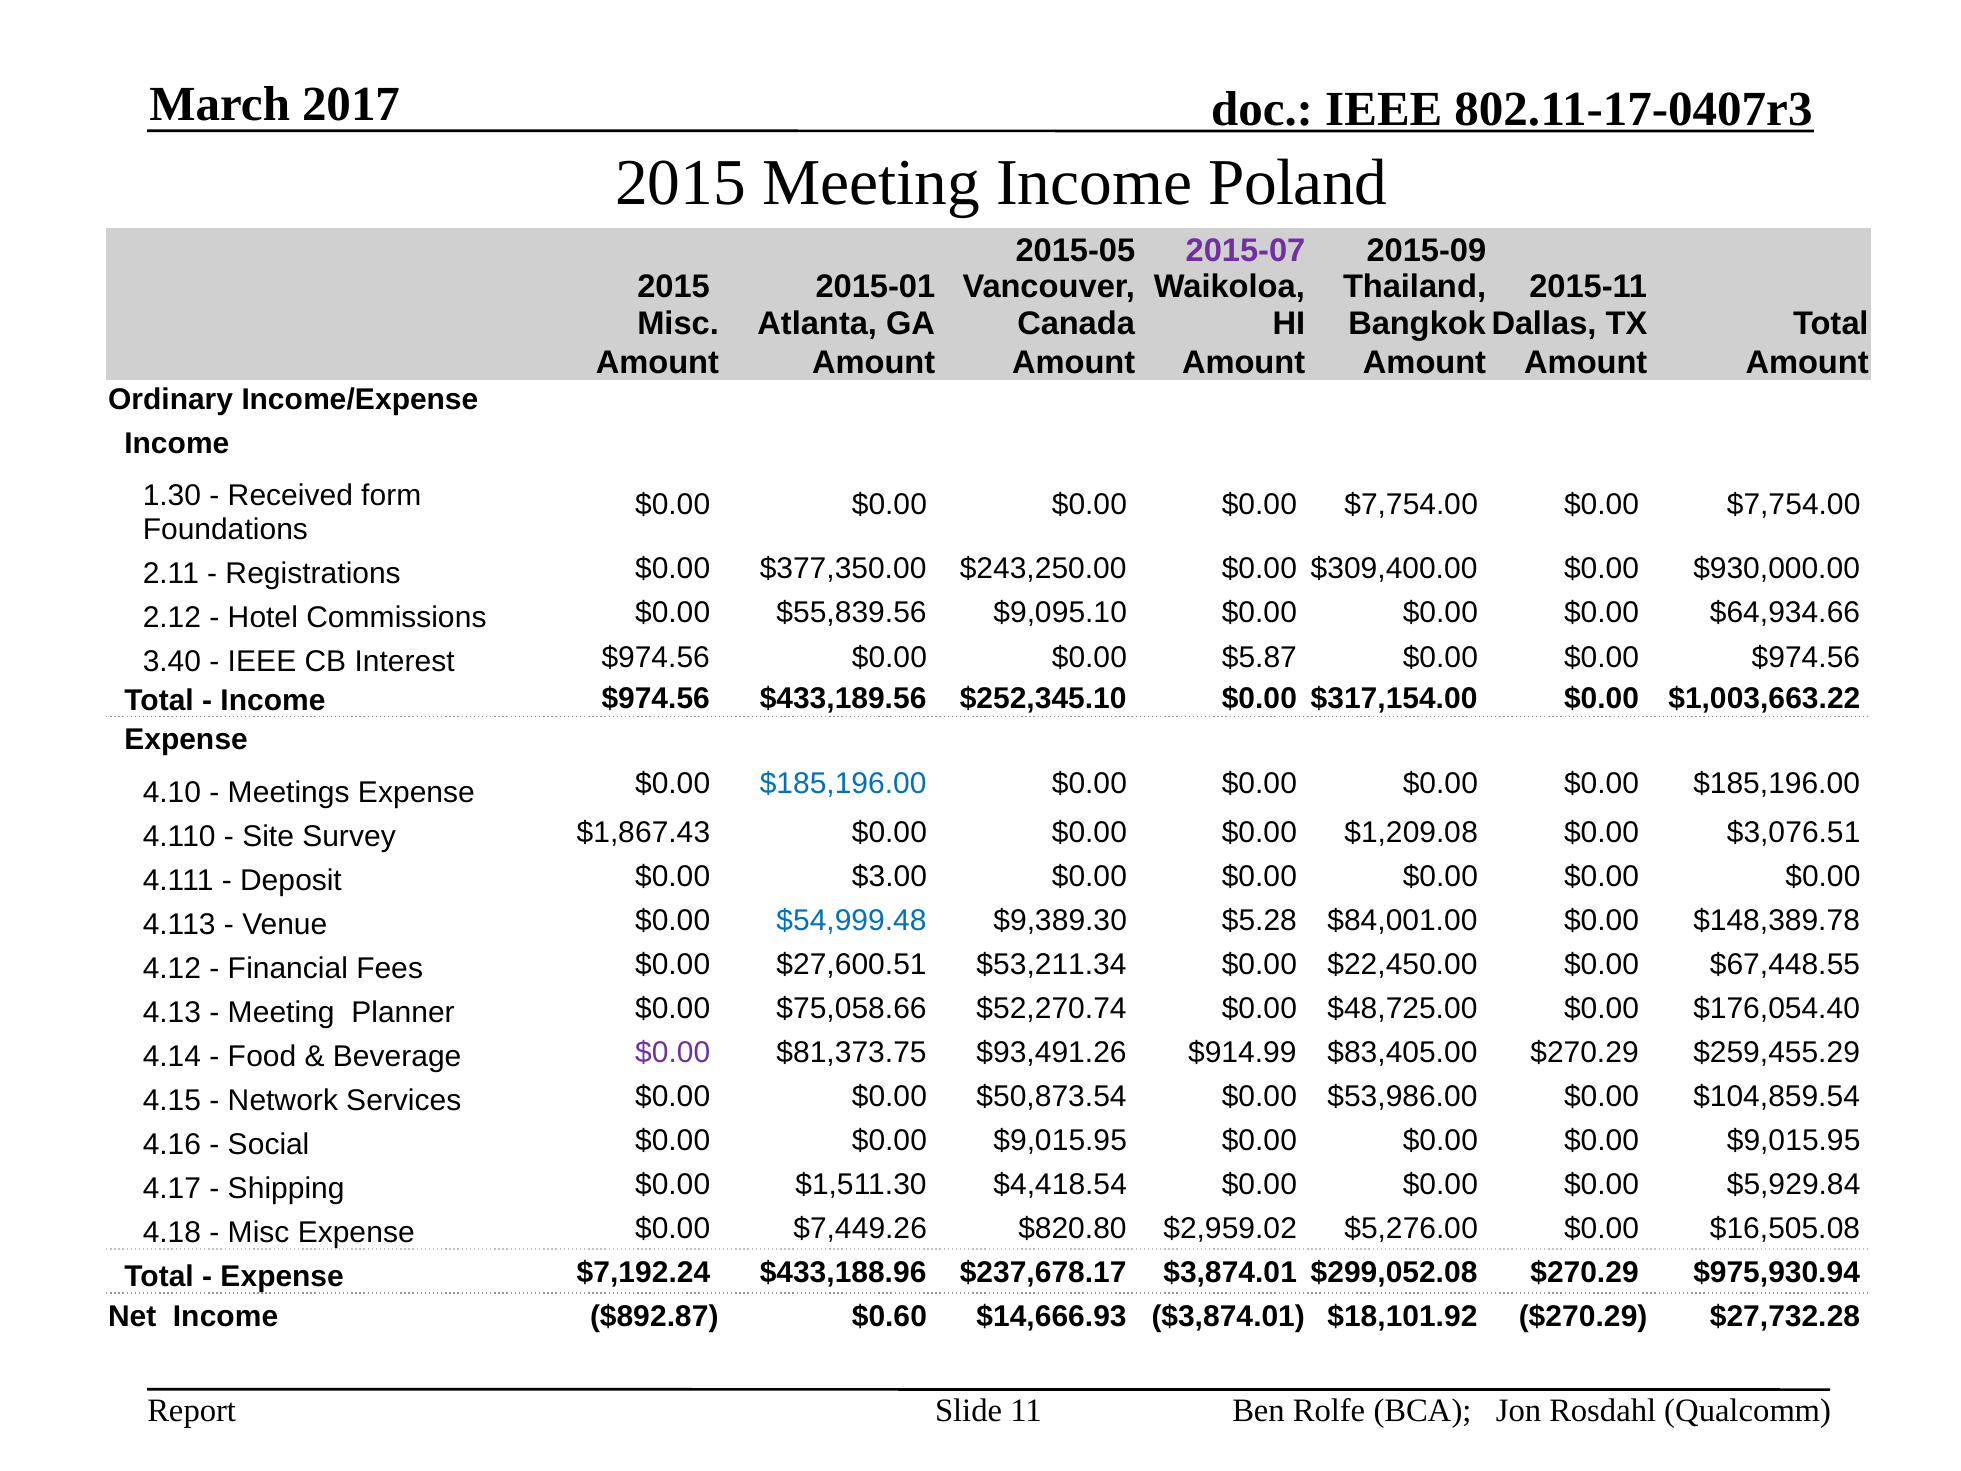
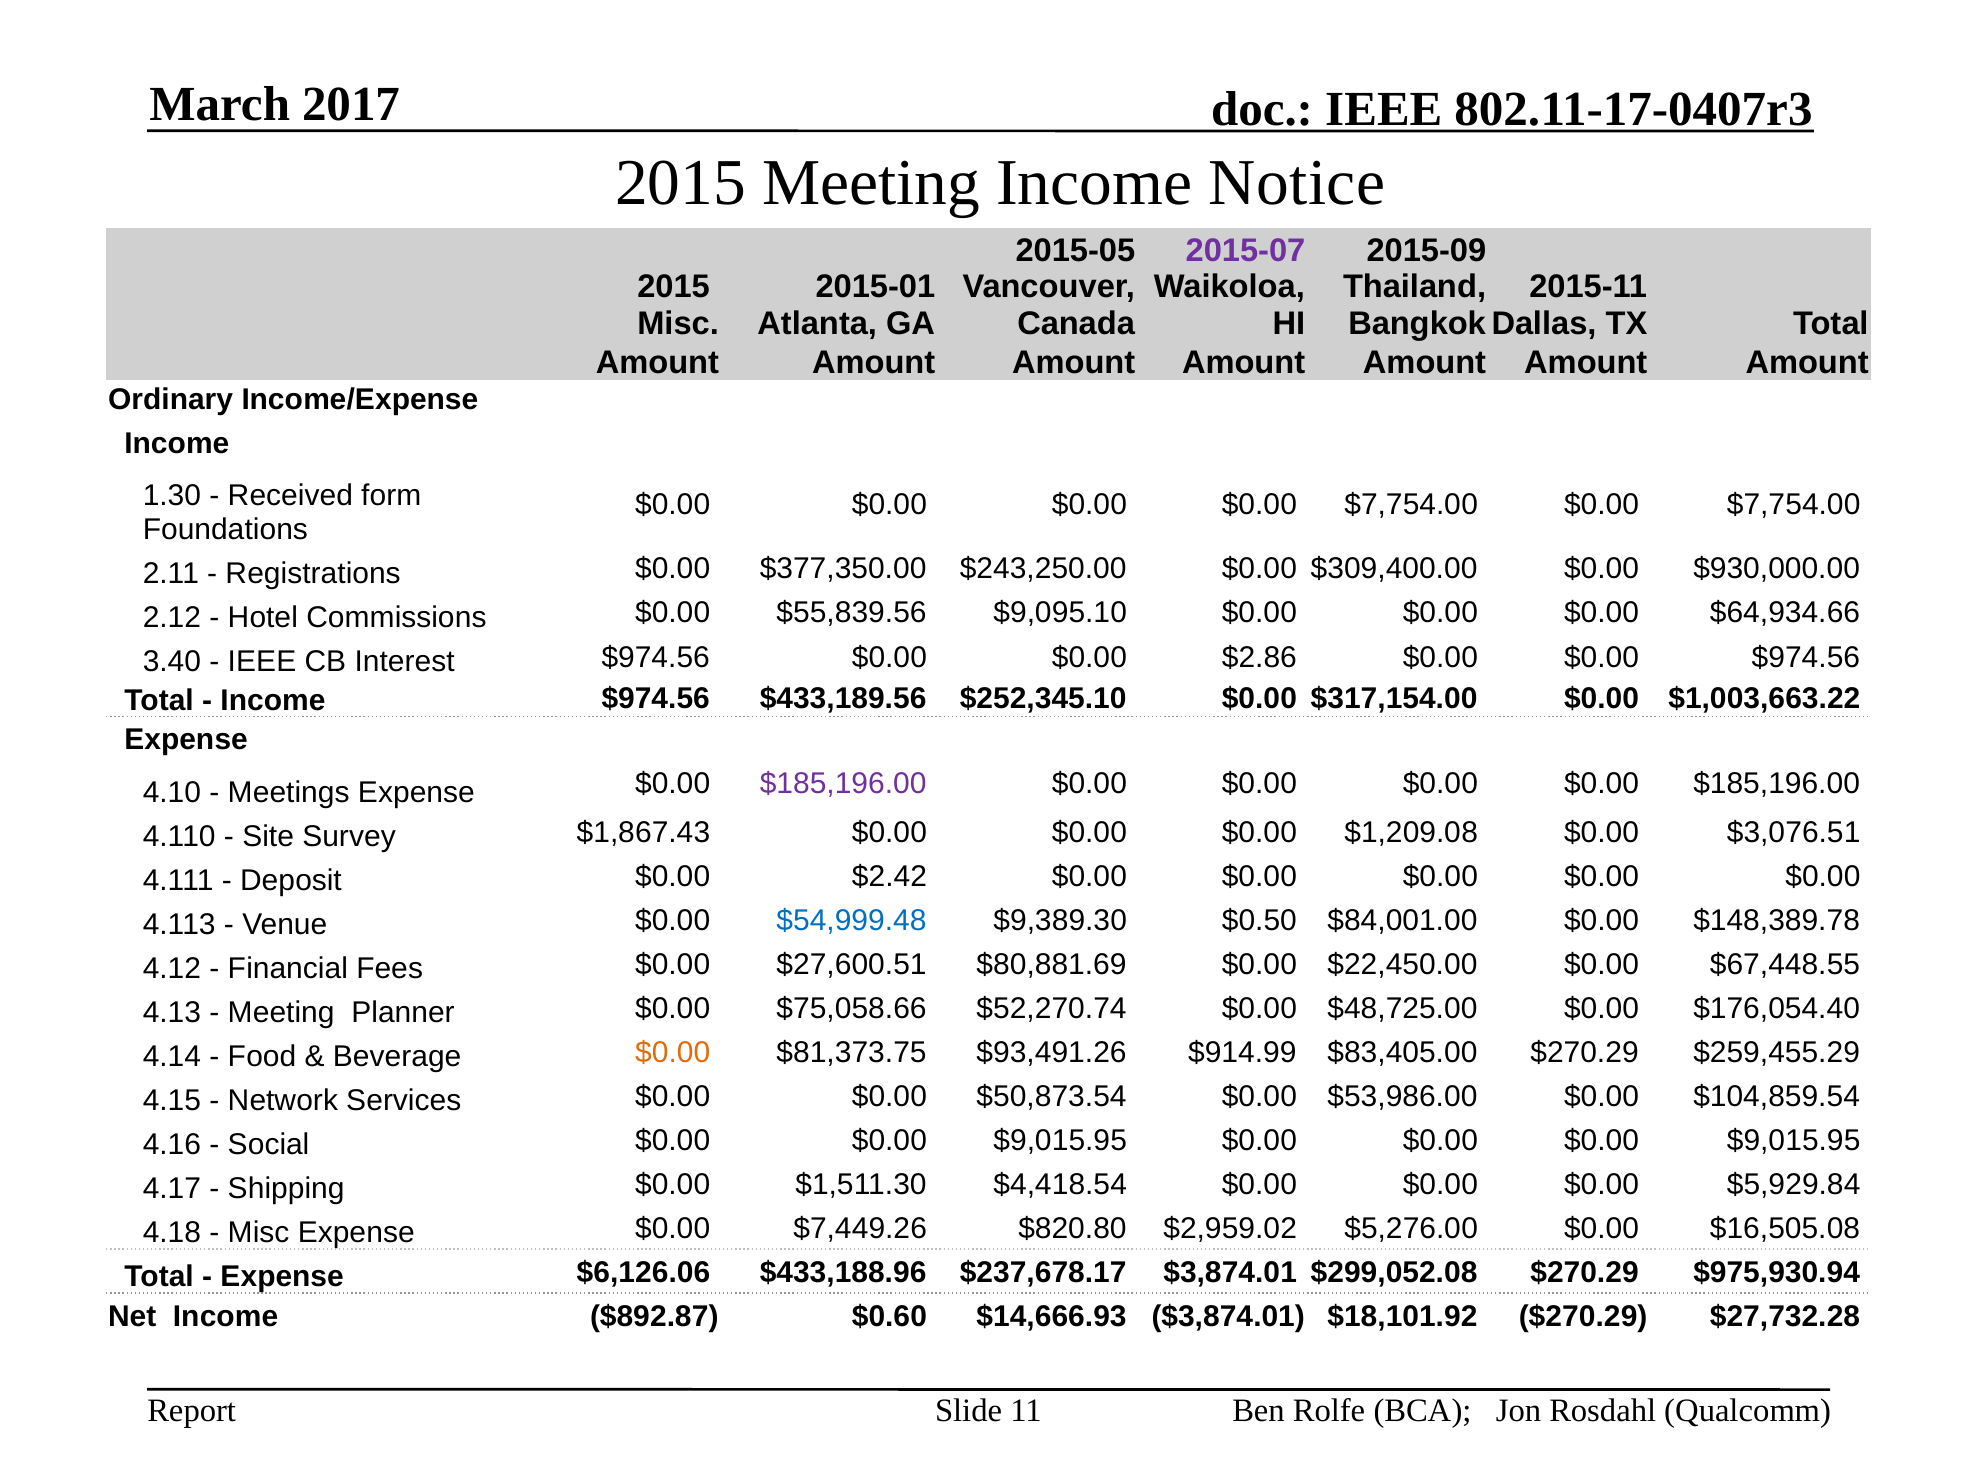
Poland: Poland -> Notice (1297, 183)
$5.87: $5.87 -> $2.86 (1259, 657)
$185,196.00 colour: blue -> purple (843, 784)
$3.00: $3.00 -> $2.42 (889, 876)
$5.28: $5.28 -> $0.50 (1259, 920)
$53,211.34: $53,211.34 -> $80,881.69 (1052, 964)
$0.00 colour: purple -> orange (673, 1052)
$7,192.24: $7,192.24 -> $6,126.06 (643, 1272)
